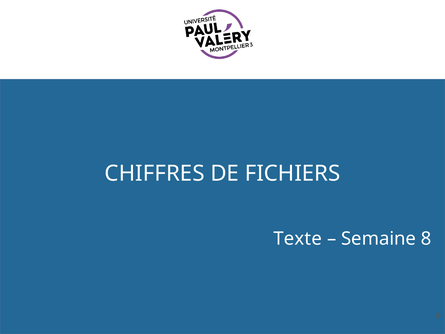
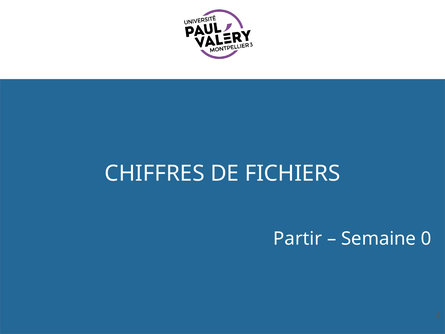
Texte: Texte -> Partir (298, 239)
8: 8 -> 0 (426, 239)
